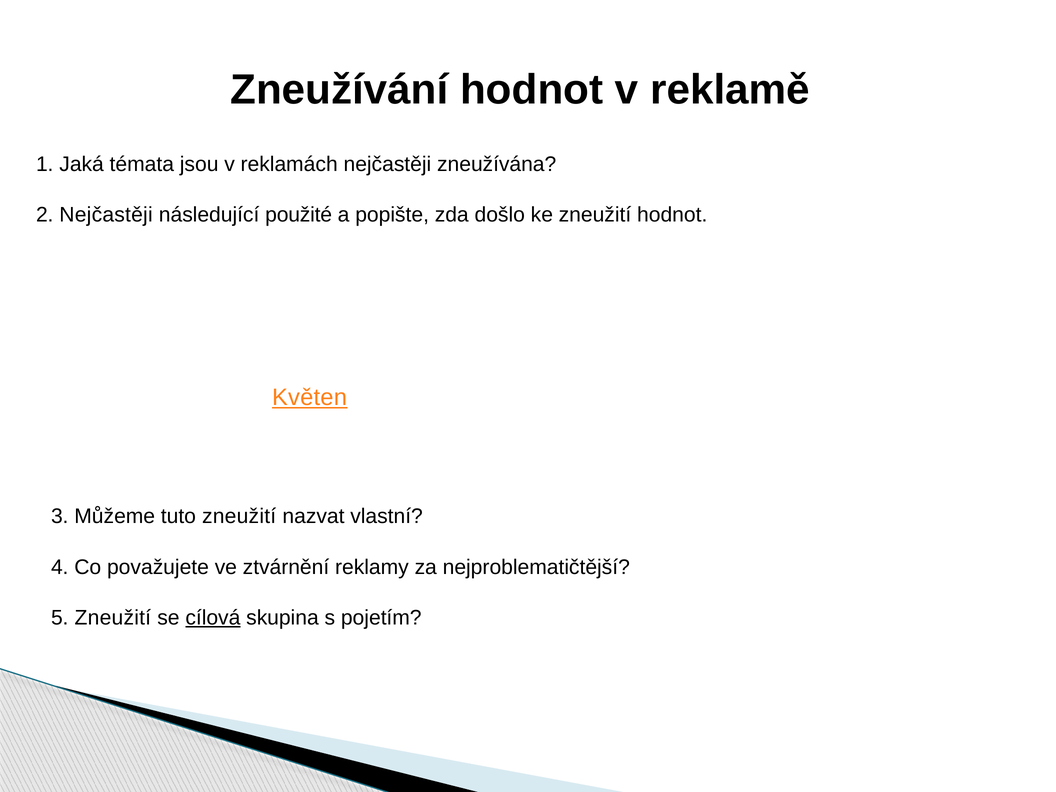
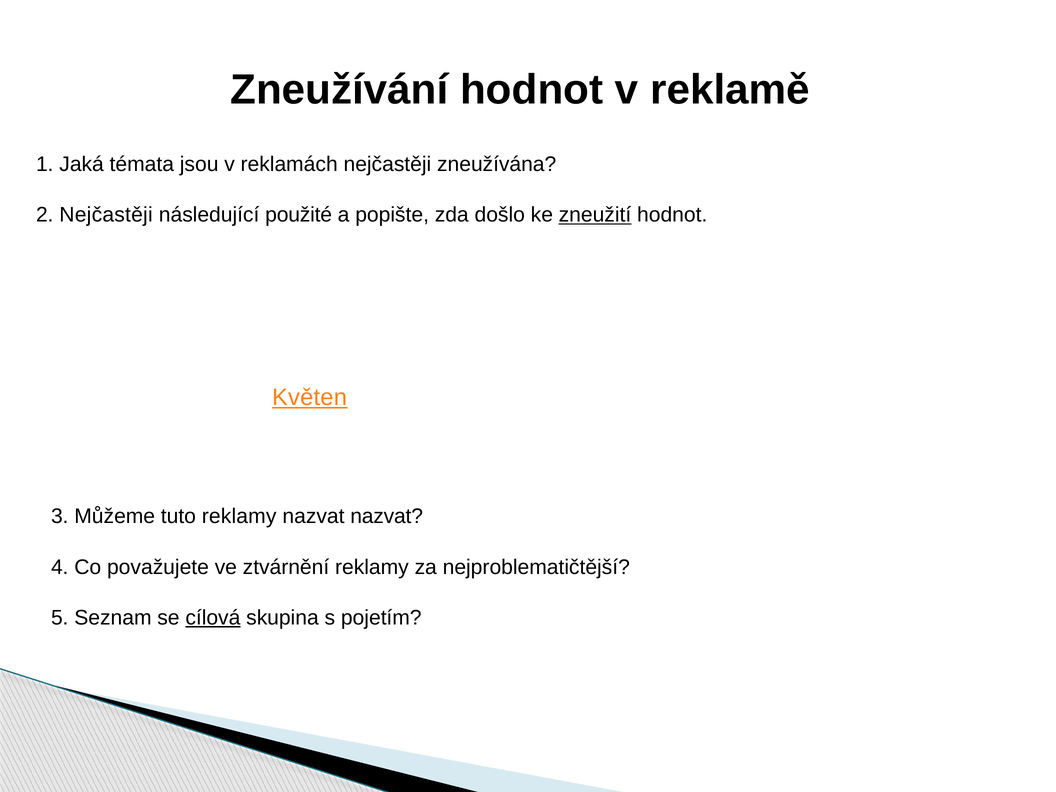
zneužití underline: none -> present (595, 215)
tuto zneužití: zneužití -> reklamy (239, 516)
nazvat vlastní: vlastní -> nazvat (387, 516)
5 Zneužití: Zneužití -> Seznam (113, 618)
